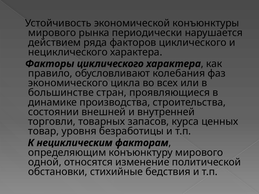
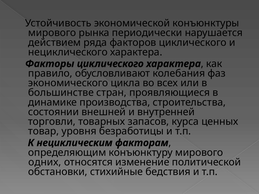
одной: одной -> одних (45, 162)
